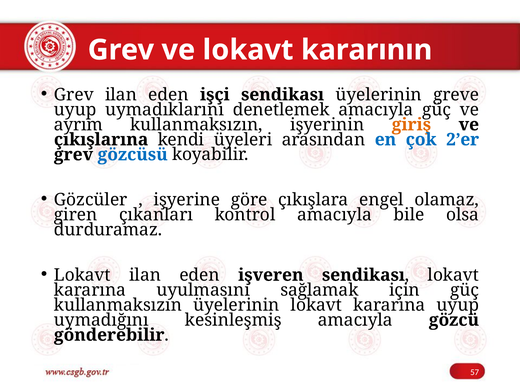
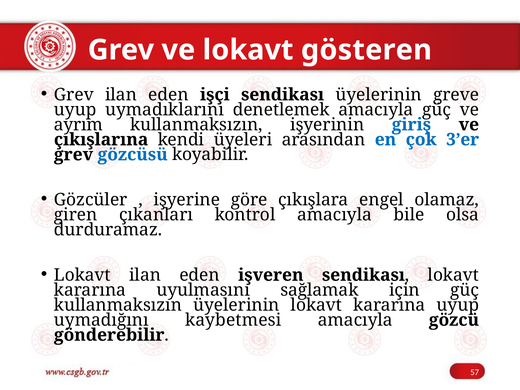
kararının: kararının -> gösteren (366, 50)
giriş colour: orange -> blue (411, 125)
2’er: 2’er -> 3’er (463, 140)
kesinleşmiş: kesinleşmiş -> kaybetmesi (233, 320)
